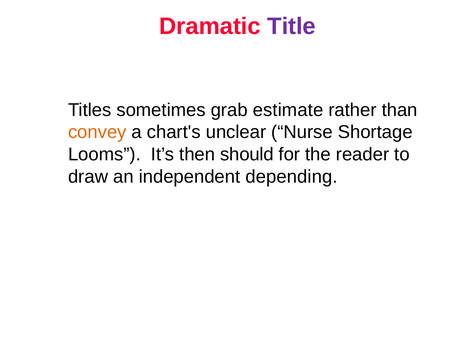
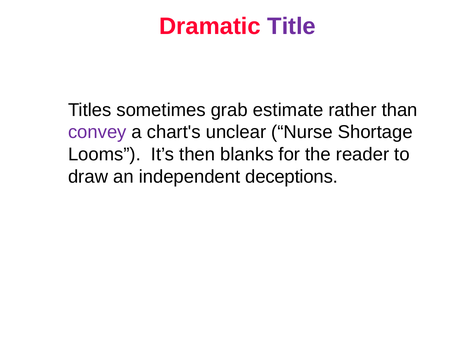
convey colour: orange -> purple (97, 132)
should: should -> blanks (247, 154)
depending: depending -> deceptions (292, 176)
